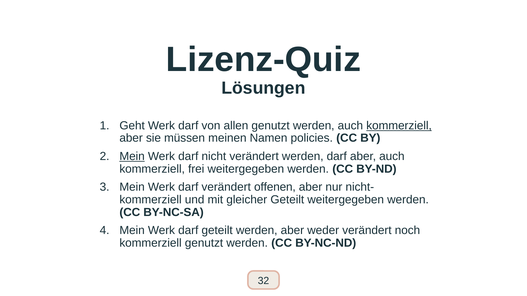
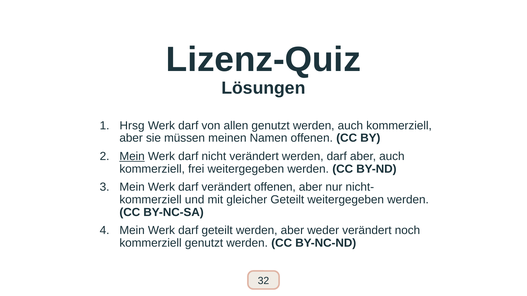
Geht: Geht -> Hrsg (132, 126)
kommerziell underline: present -> none (399, 126)
Namen policies: policies -> offenen (312, 138)
